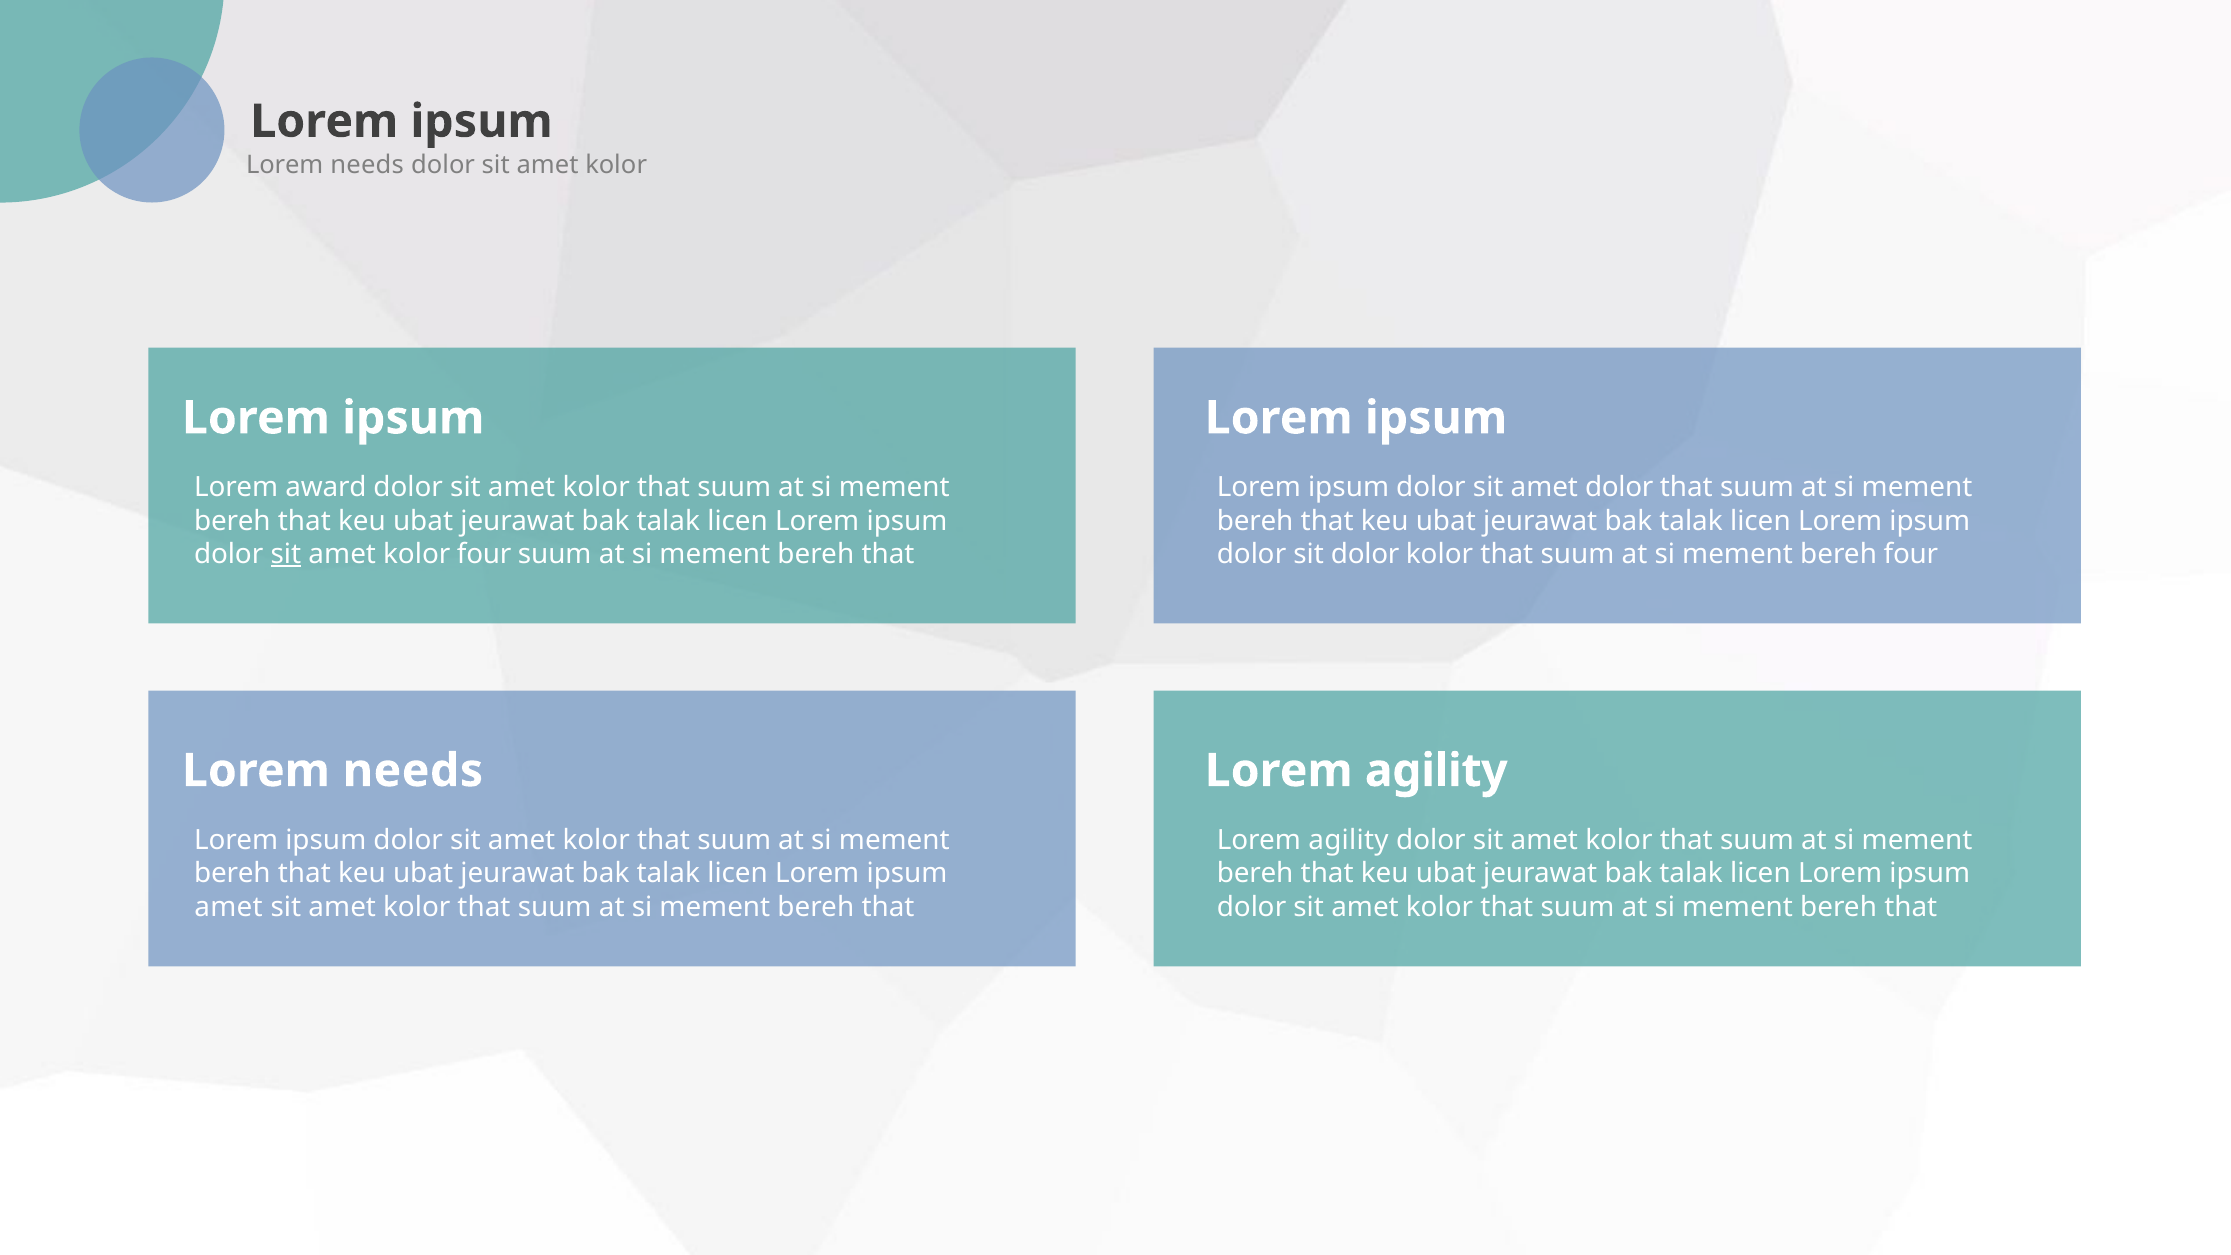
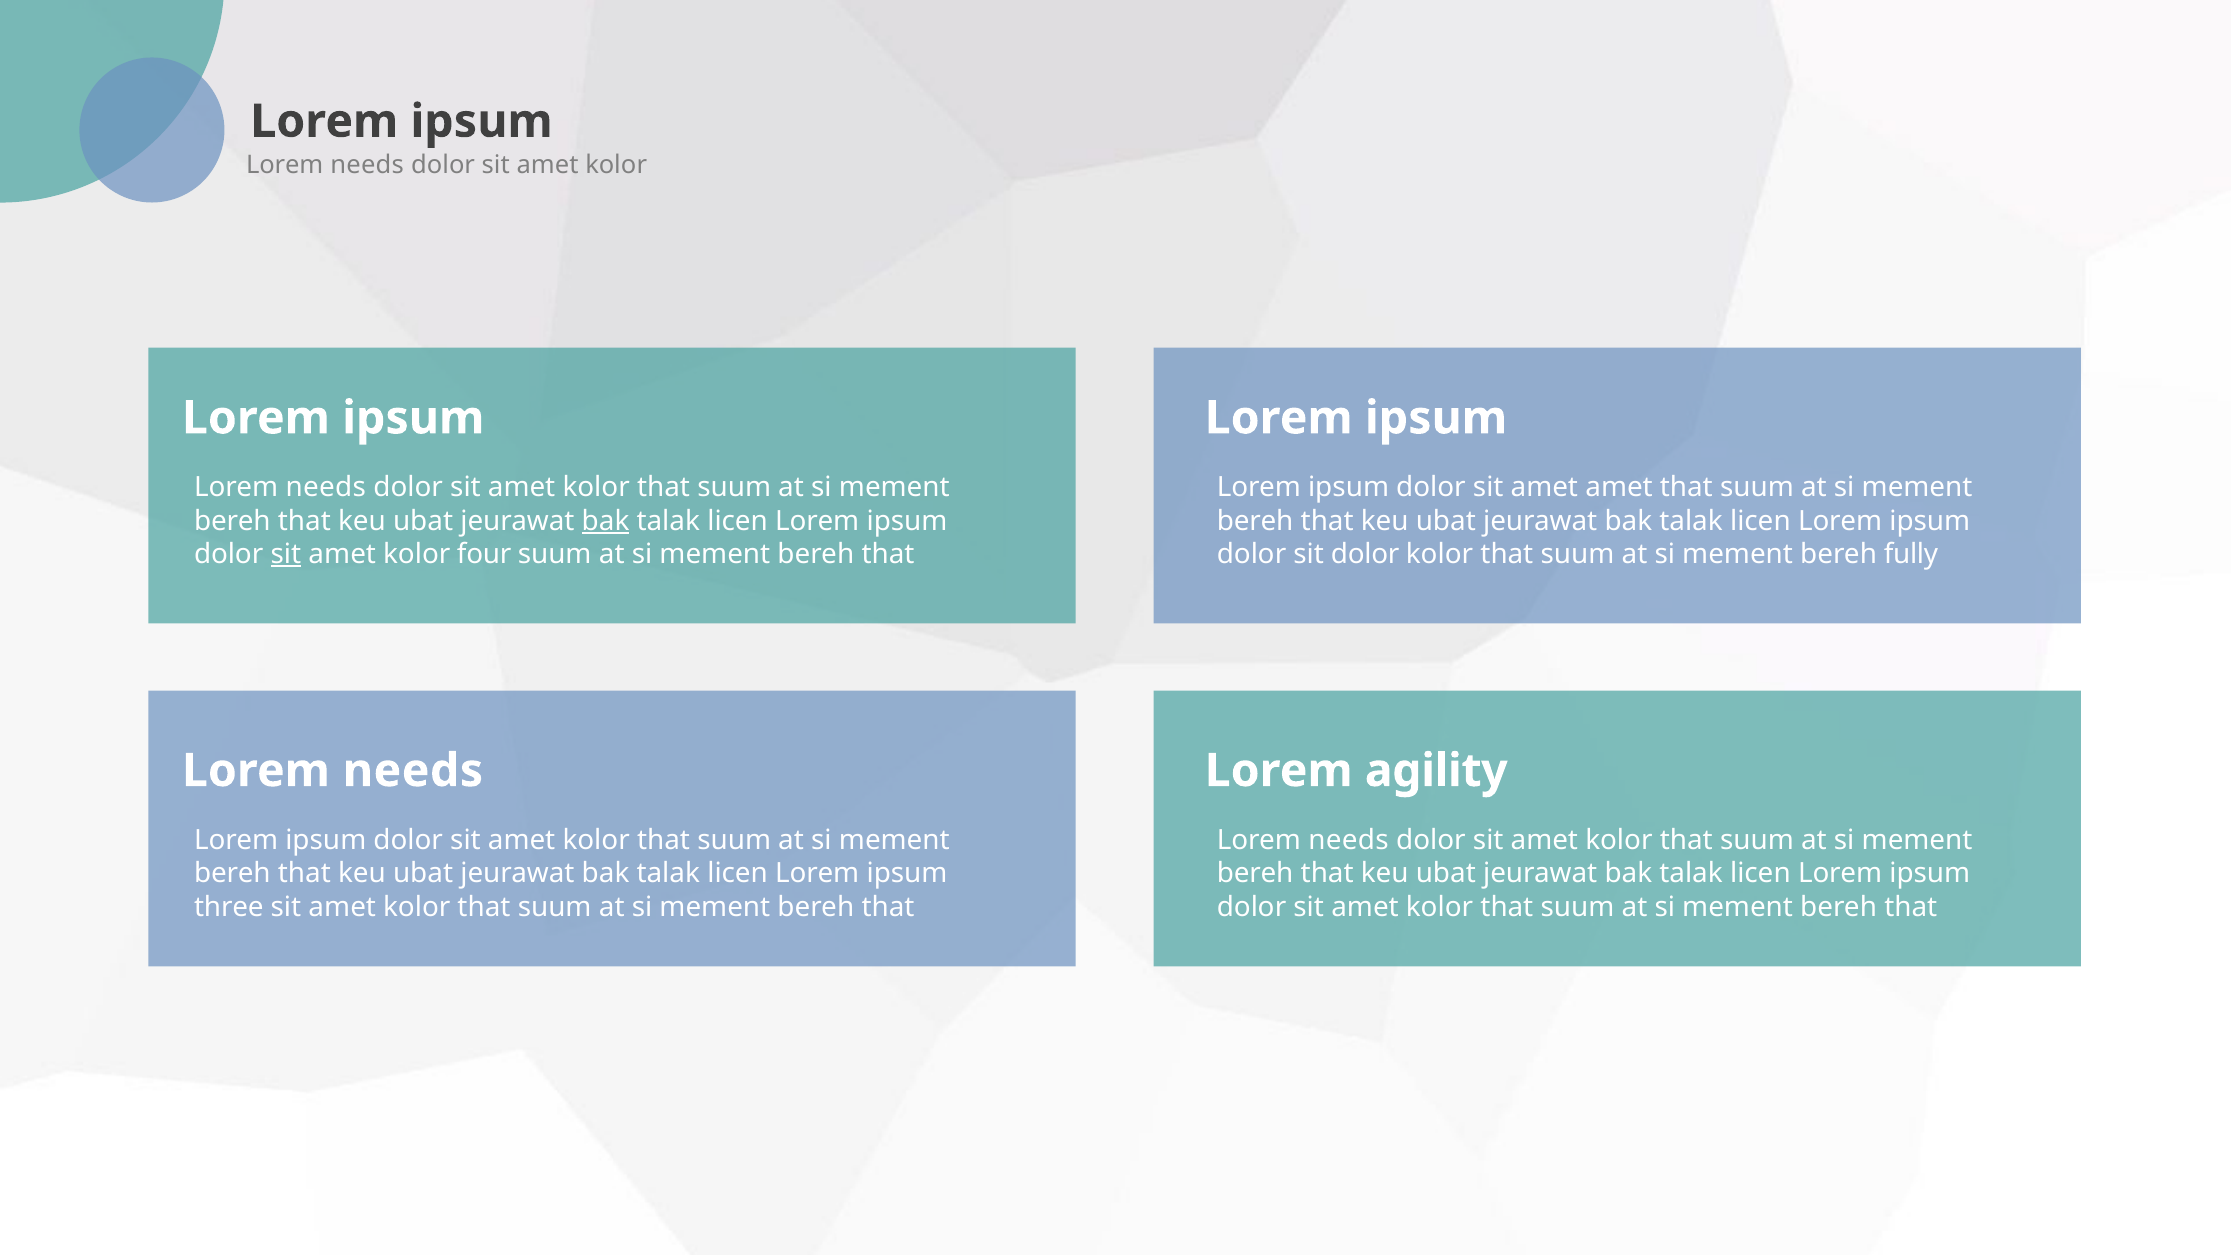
award: award -> needs (326, 487)
amet dolor: dolor -> amet (1619, 487)
bak underline: none -> present (606, 521)
bereh four: four -> fully (1911, 554)
agility: agility -> needs (1349, 840)
amet: amet -> three (229, 907)
